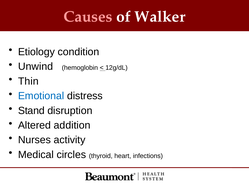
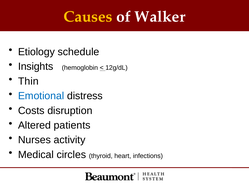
Causes colour: pink -> yellow (88, 17)
condition: condition -> schedule (79, 52)
Unwind: Unwind -> Insights (36, 66)
Stand: Stand -> Costs (31, 110)
addition: addition -> patients (72, 125)
